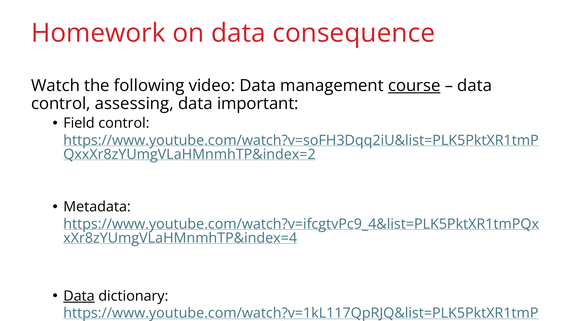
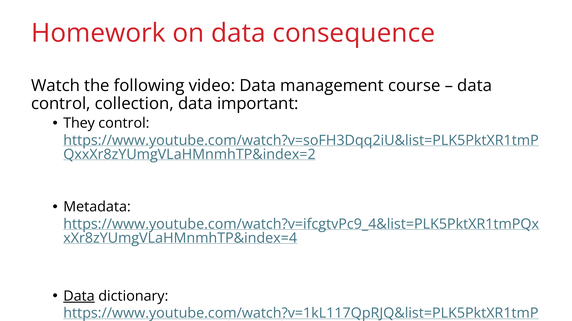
course underline: present -> none (414, 86)
assessing: assessing -> collection (134, 104)
Field: Field -> They (79, 124)
